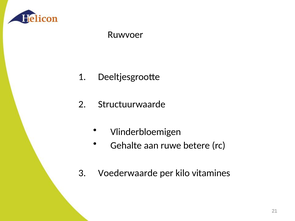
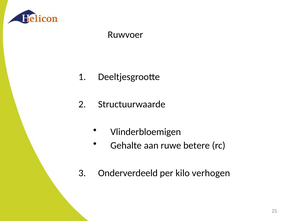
Voederwaarde: Voederwaarde -> Onderverdeeld (128, 173)
vitamines: vitamines -> verhogen (211, 173)
